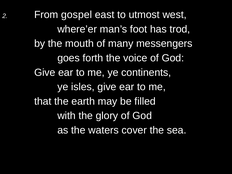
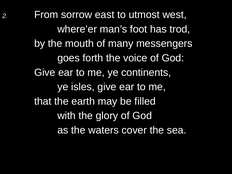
gospel: gospel -> sorrow (77, 15)
